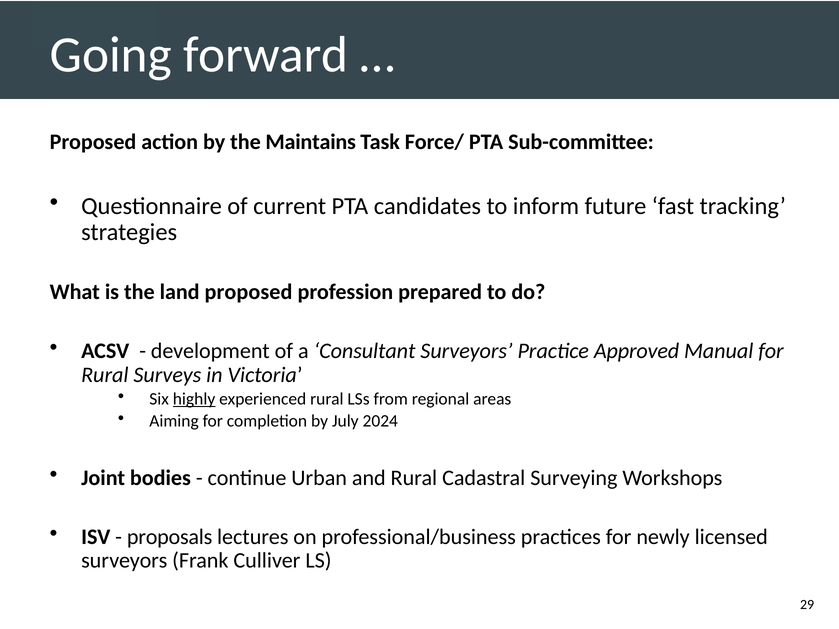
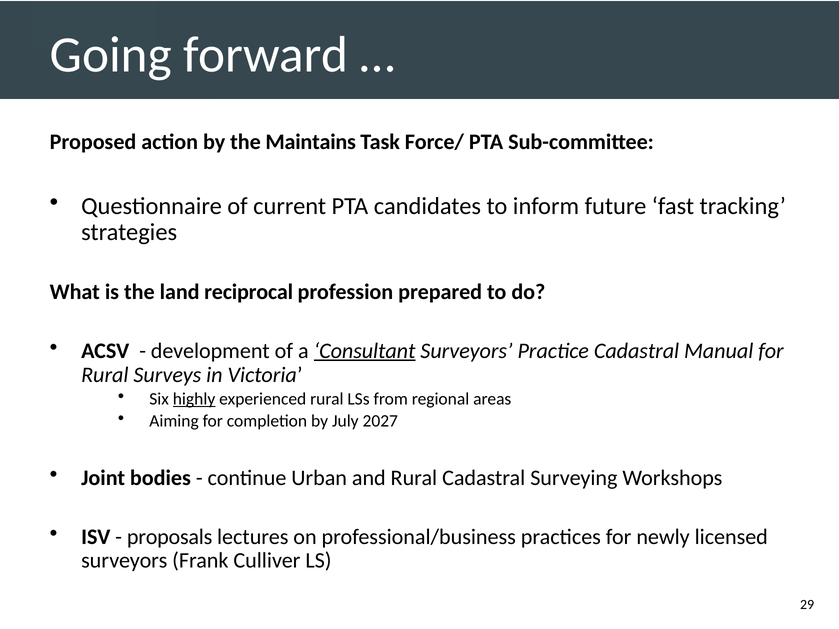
land proposed: proposed -> reciprocal (249, 292)
Consultant underline: none -> present (365, 351)
Practice Approved: Approved -> Cadastral (637, 351)
2024: 2024 -> 2027 (380, 421)
